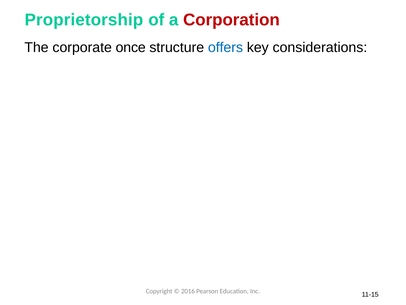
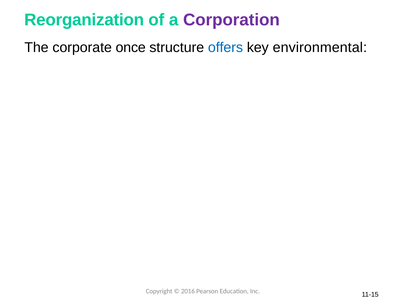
Proprietorship: Proprietorship -> Reorganization (84, 20)
Corporation colour: red -> purple (231, 20)
considerations: considerations -> environmental (320, 47)
